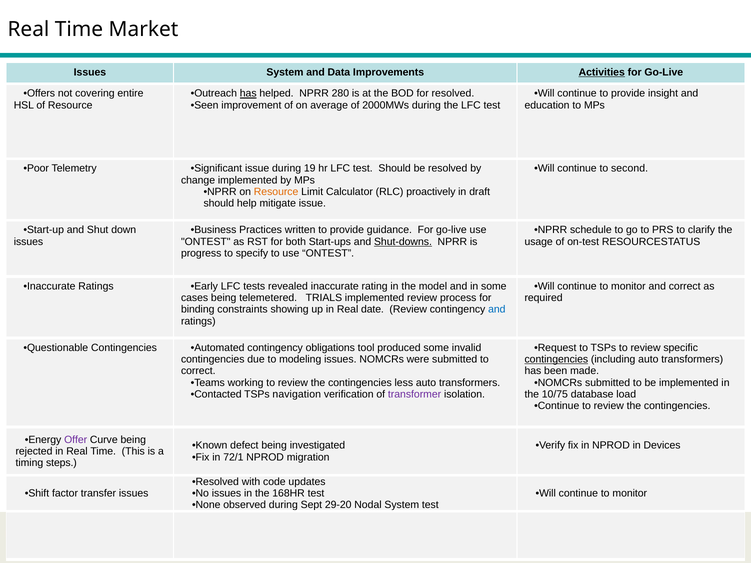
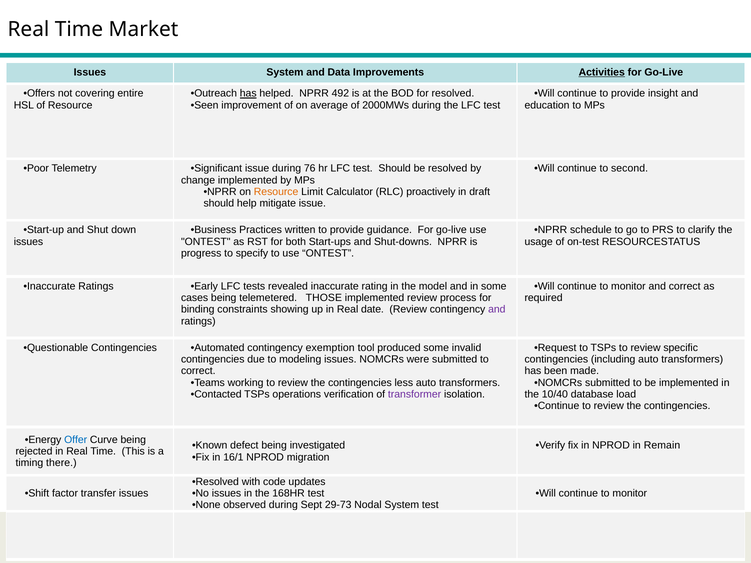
280: 280 -> 492 (340, 94)
19: 19 -> 76 (310, 169)
Shut-downs underline: present -> none (403, 242)
TRIALS: TRIALS -> THOSE (324, 298)
and colour: blue -> purple (497, 310)
obligations: obligations -> exemption (330, 348)
contingencies underline: present -> none (556, 360)
navigation: navigation -> operations (297, 394)
10/75: 10/75 -> 10/40 (555, 394)
Offer colour: purple -> blue (76, 440)
Devices: Devices -> Remain (662, 446)
72/1: 72/1 -> 16/1 (233, 457)
steps: steps -> there (61, 463)
29-20: 29-20 -> 29-73 (338, 505)
